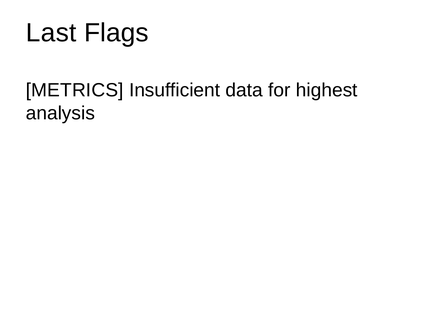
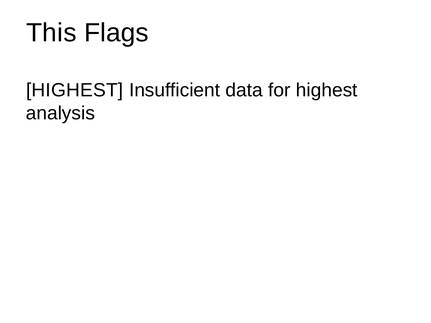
Last: Last -> This (51, 33)
METRICS: METRICS -> HIGHEST (75, 90)
